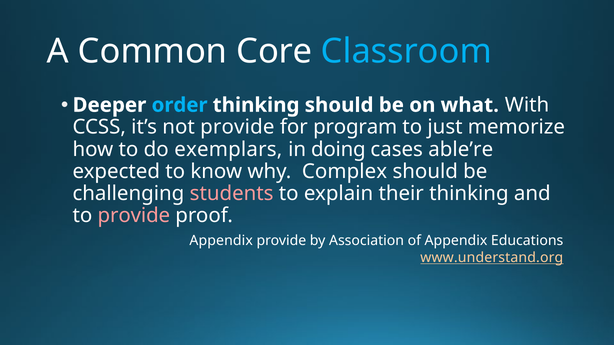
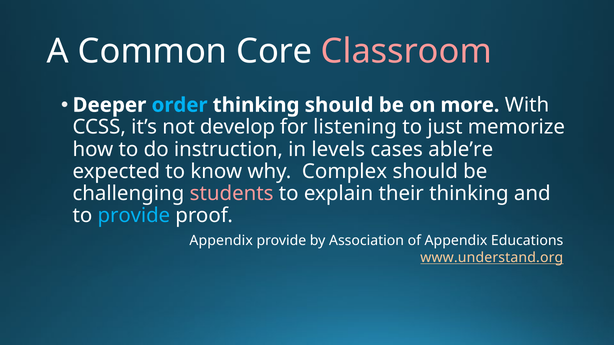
Classroom colour: light blue -> pink (406, 52)
what: what -> more (470, 105)
not provide: provide -> develop (237, 127)
program: program -> listening (355, 127)
exemplars: exemplars -> instruction (228, 149)
doing: doing -> levels (338, 149)
provide colour: pink -> light blue (134, 216)
